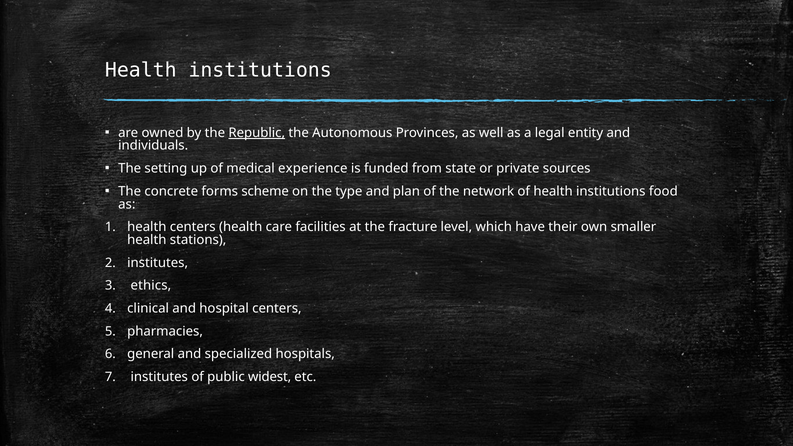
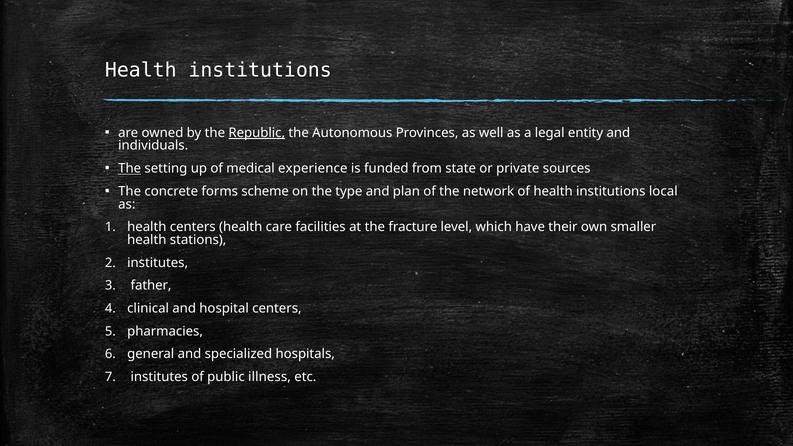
The underline: none -> present (130, 168)
food: food -> local (663, 191)
ethics: ethics -> father (151, 286)
widest: widest -> illness (269, 377)
